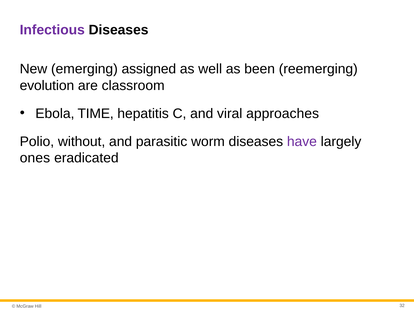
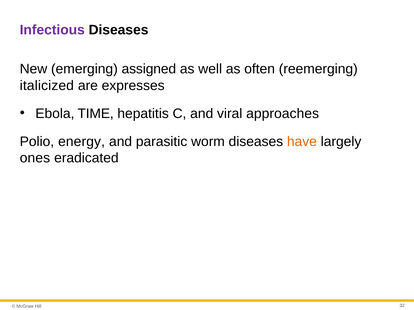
been: been -> often (260, 69)
evolution: evolution -> italicized (47, 86)
classroom: classroom -> expresses (133, 86)
without: without -> energy (82, 142)
have colour: purple -> orange (302, 142)
